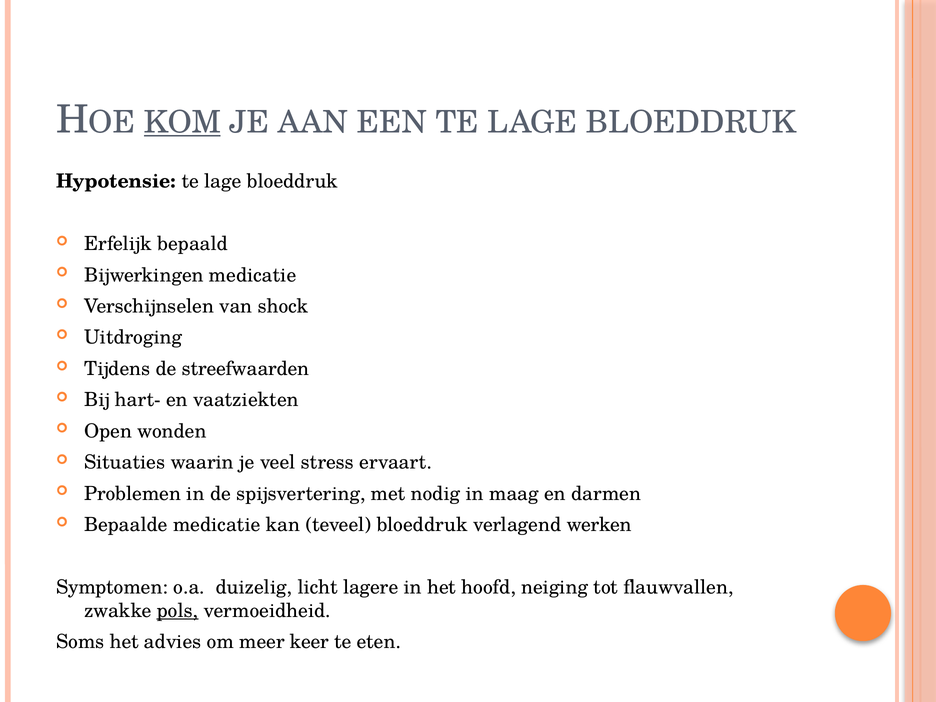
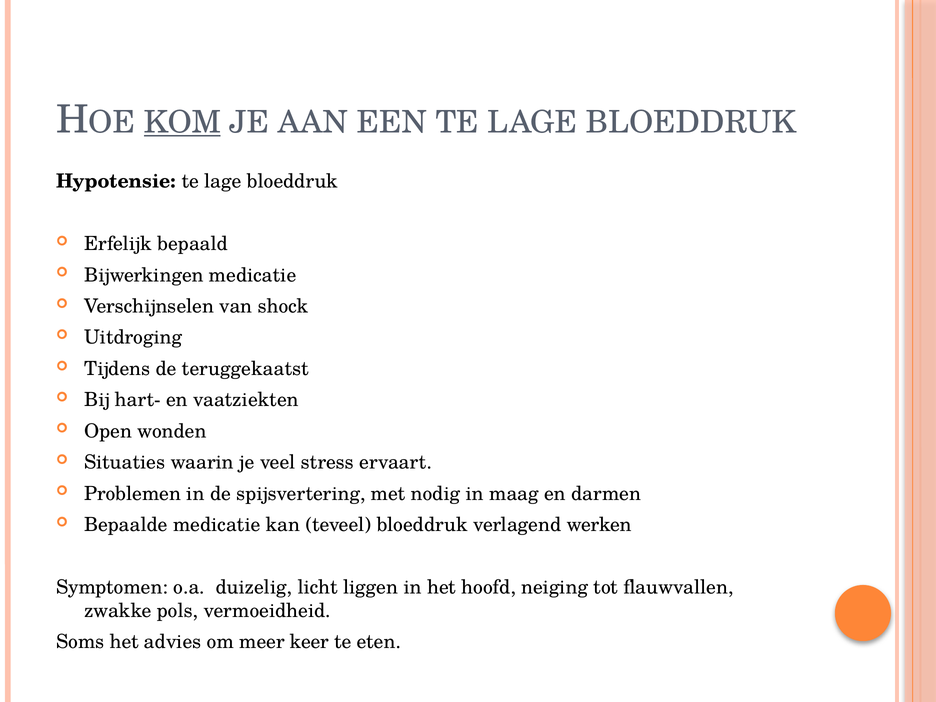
streefwaarden: streefwaarden -> teruggekaatst (245, 369)
lagere: lagere -> liggen (371, 587)
pols underline: present -> none (177, 611)
